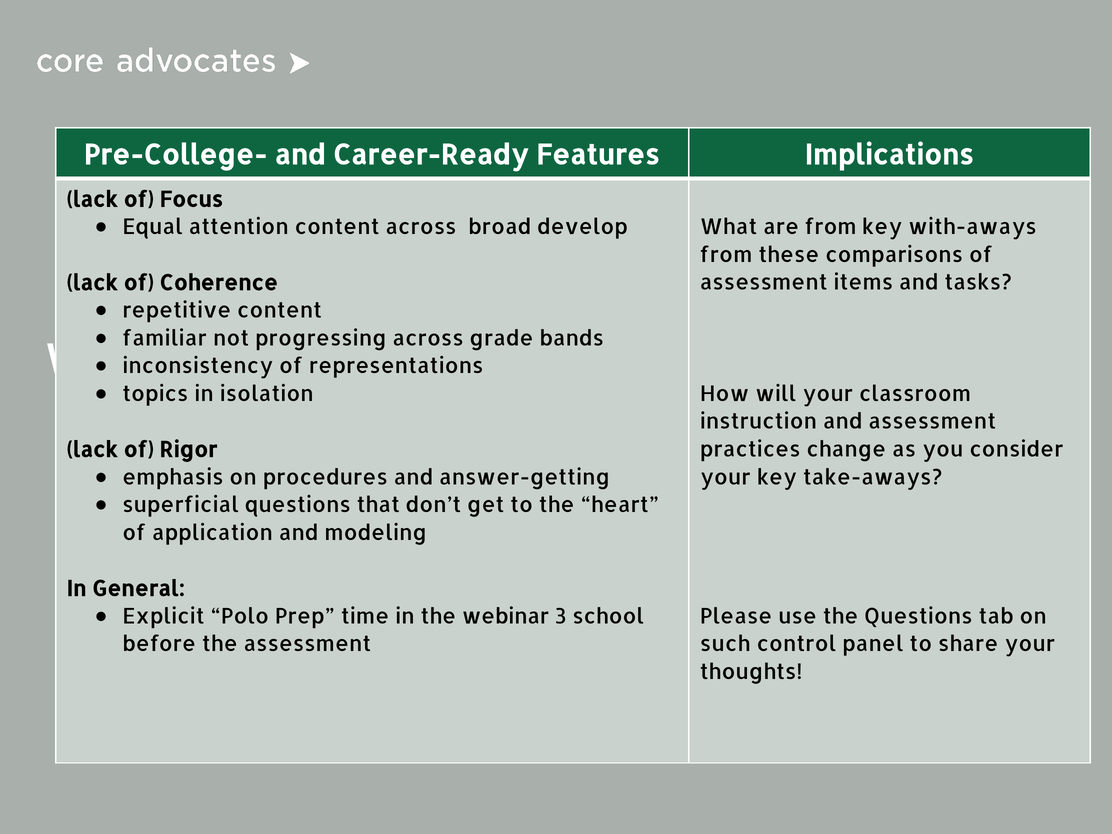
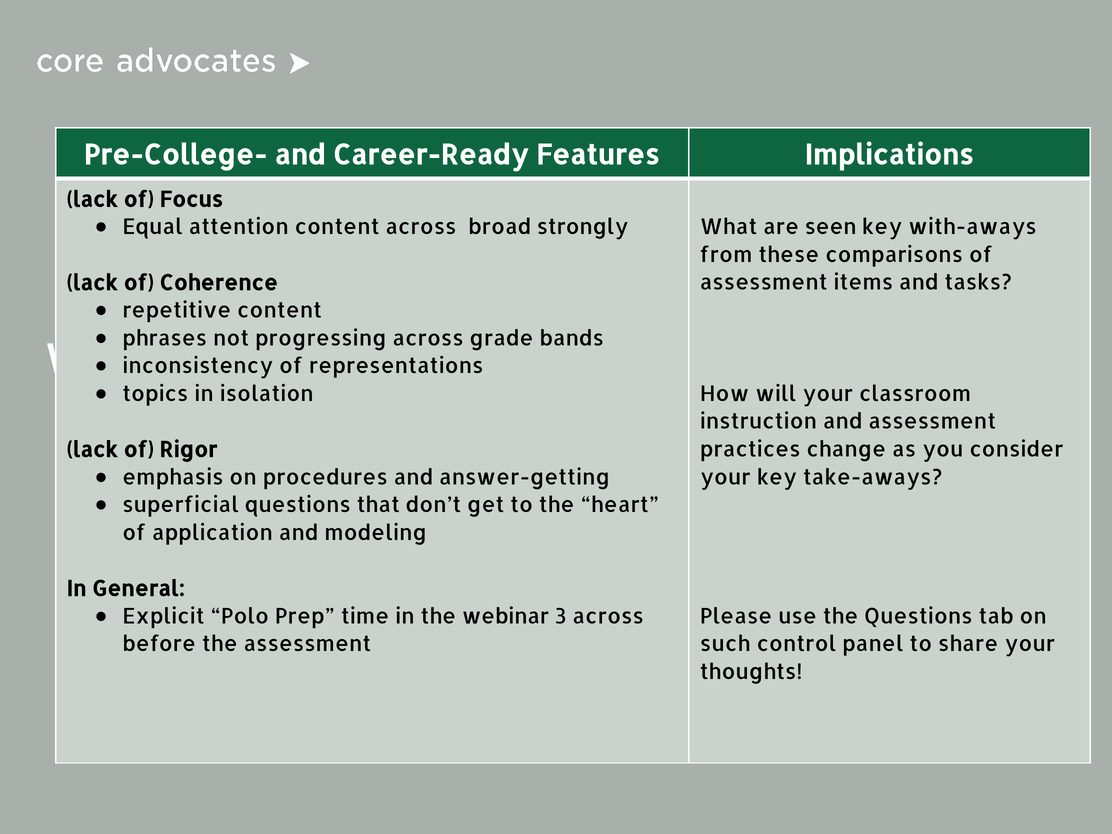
develop: develop -> strongly (583, 227)
are from: from -> seen (831, 227)
familiar: familiar -> phrases (165, 338)
3 school: school -> across (608, 616)
